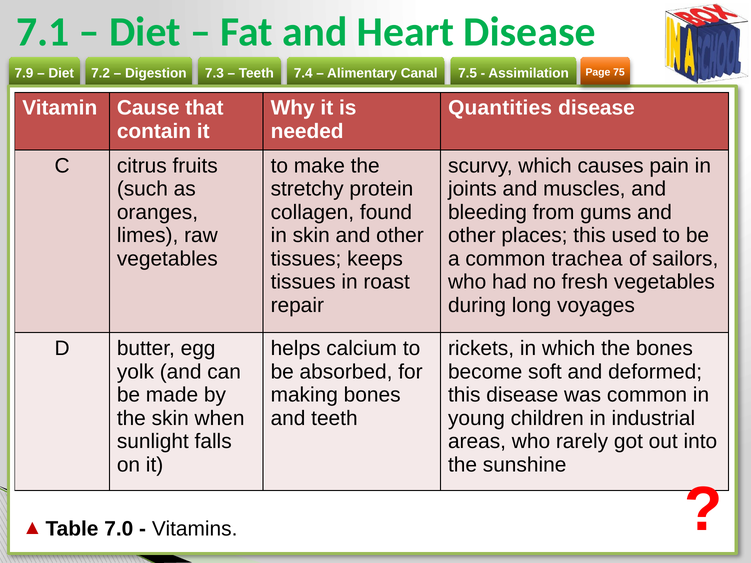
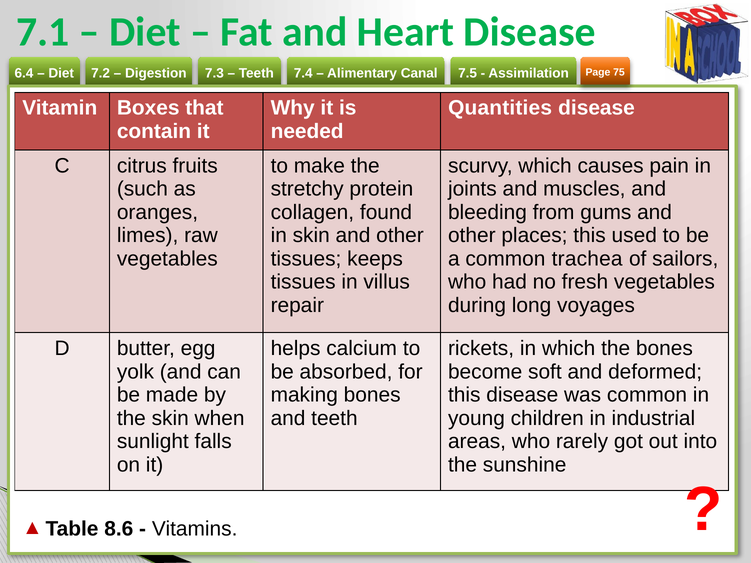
7.9: 7.9 -> 6.4 (24, 73)
Cause: Cause -> Boxes (148, 108)
roast: roast -> villus (387, 282)
7.0: 7.0 -> 8.6 (119, 529)
